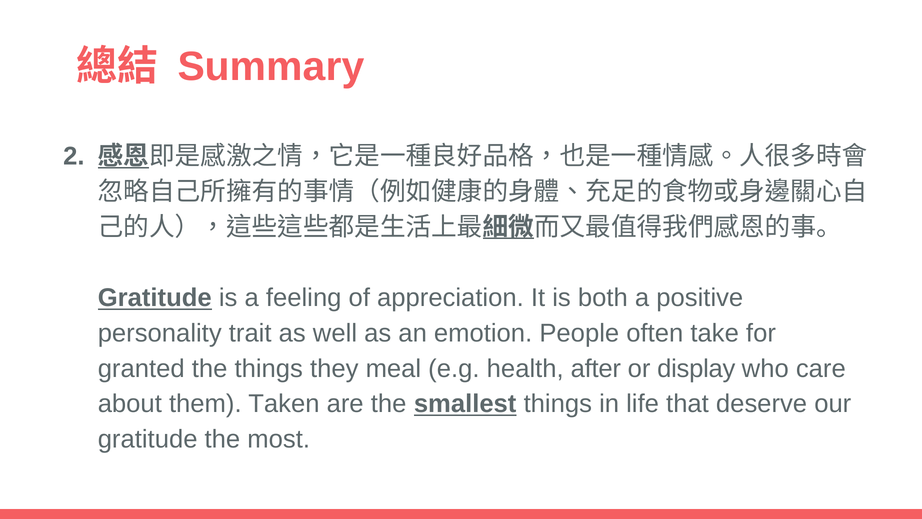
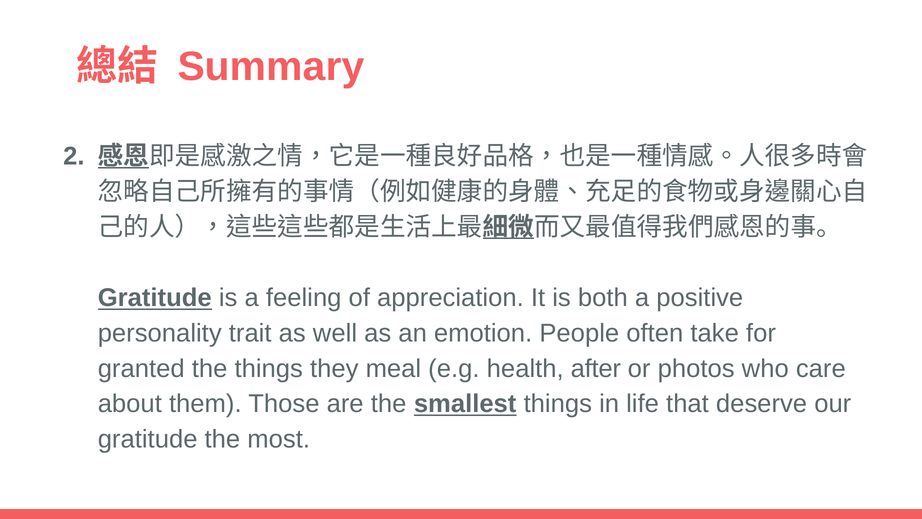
display: display -> photos (696, 368)
Taken: Taken -> Those (284, 404)
